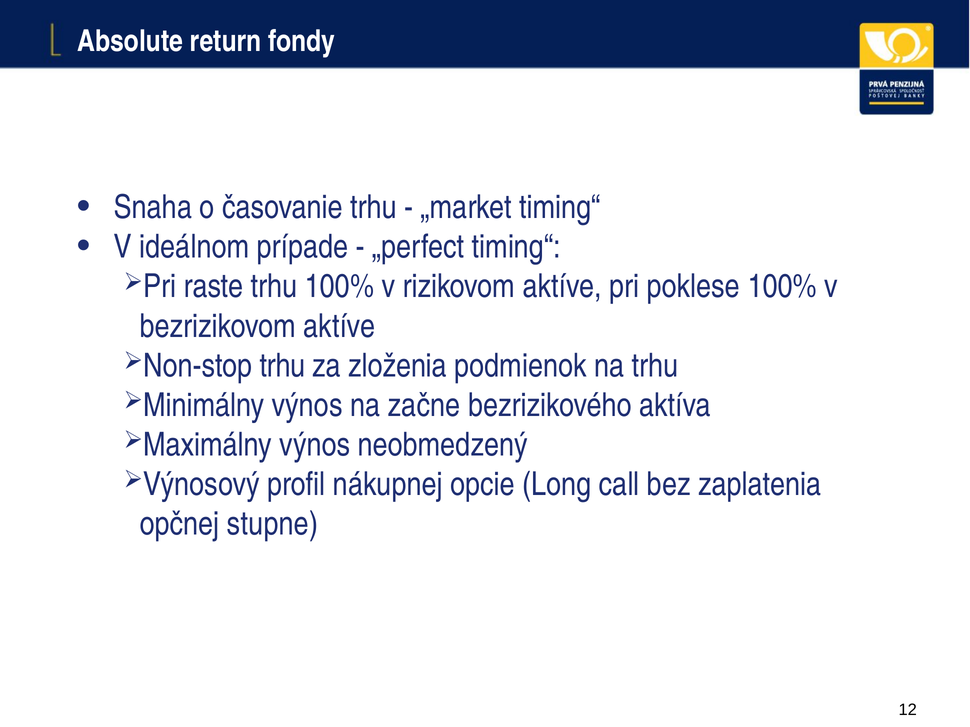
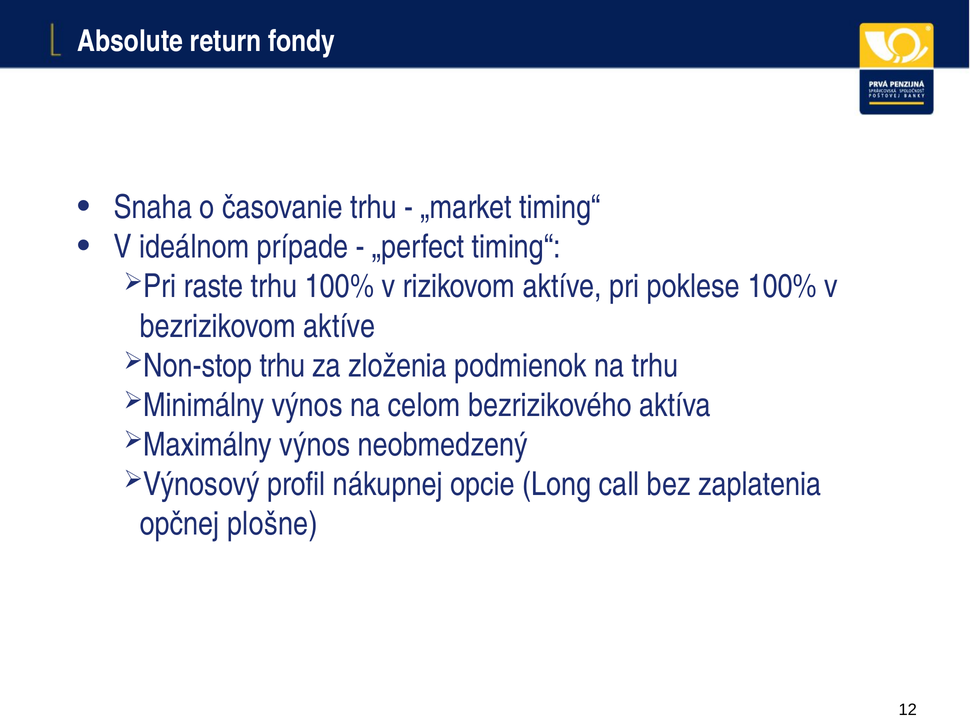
začne: začne -> celom (424, 406)
stupne: stupne -> plošne (272, 524)
